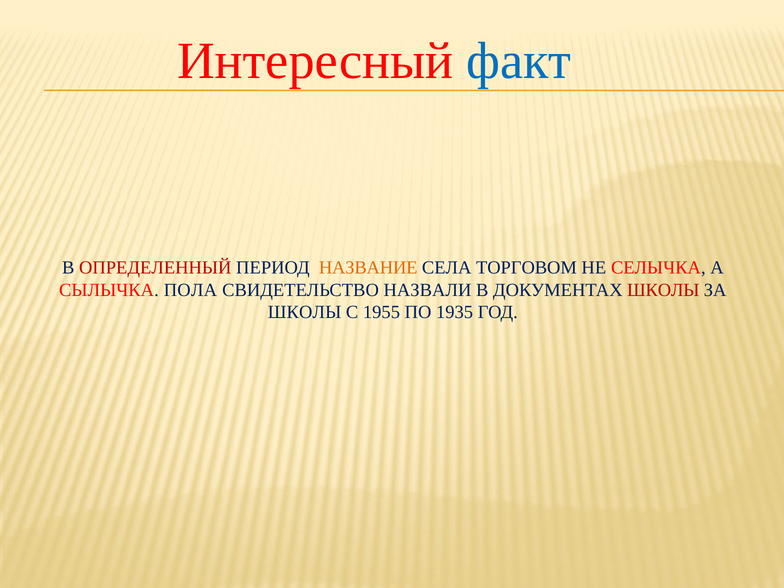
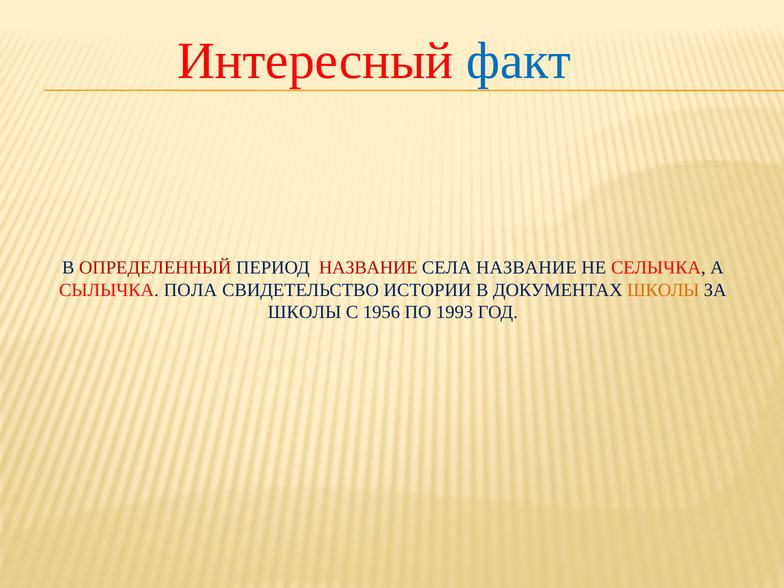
НАЗВАНИЕ colour: orange -> red (368, 268)
СЕЛА ТОРГОВОМ: ТОРГОВОМ -> НАЗВАНИЕ (526, 268)
НАЗВАЛИ: НАЗВАЛИ -> ИСТОРИИ (427, 290)
ШКОЛЫ colour: red -> orange (663, 290)
1955: 1955 -> 1956 (381, 312)
1935: 1935 -> 1993 (455, 312)
